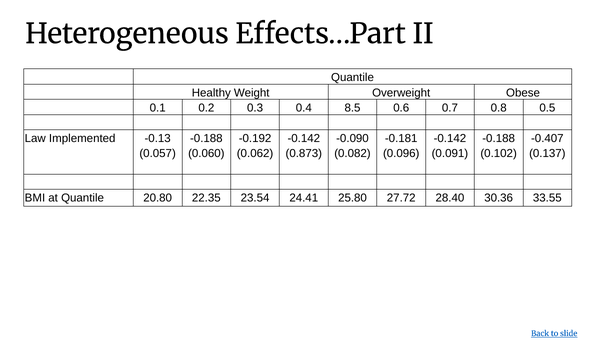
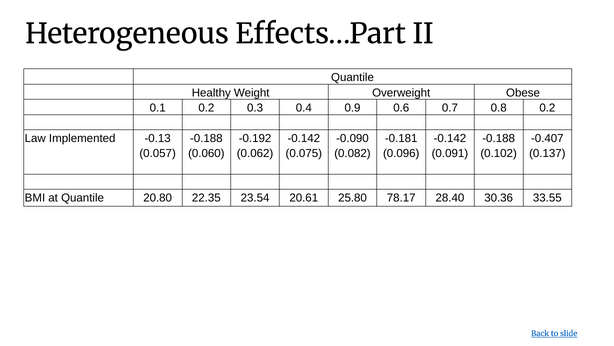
8.5: 8.5 -> 0.9 (353, 108)
0.8 0.5: 0.5 -> 0.2 (547, 108)
0.873: 0.873 -> 0.075 (304, 153)
24.41: 24.41 -> 20.61 (304, 197)
27.72: 27.72 -> 78.17 (401, 197)
